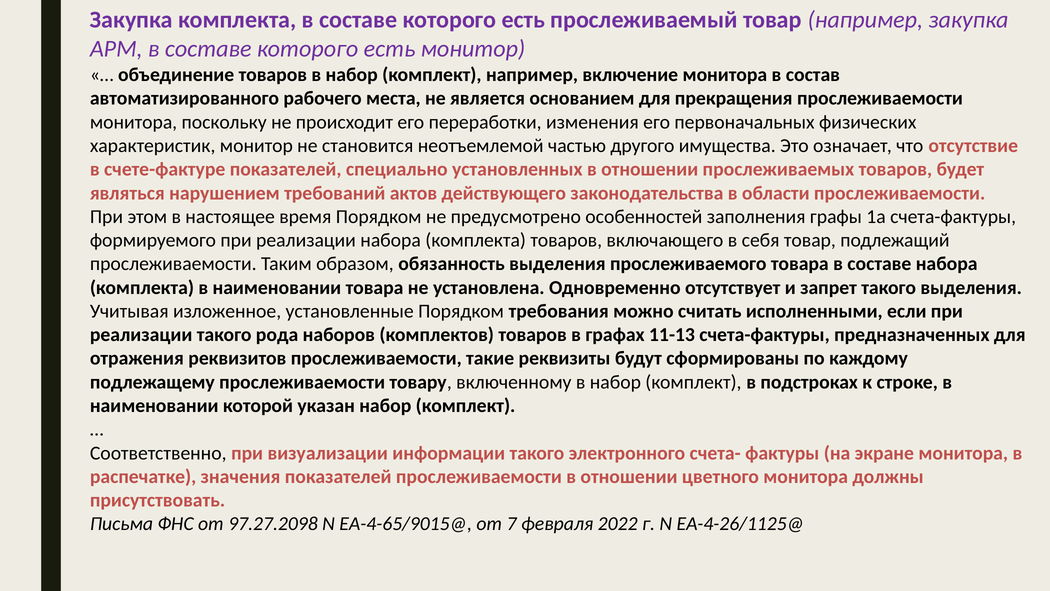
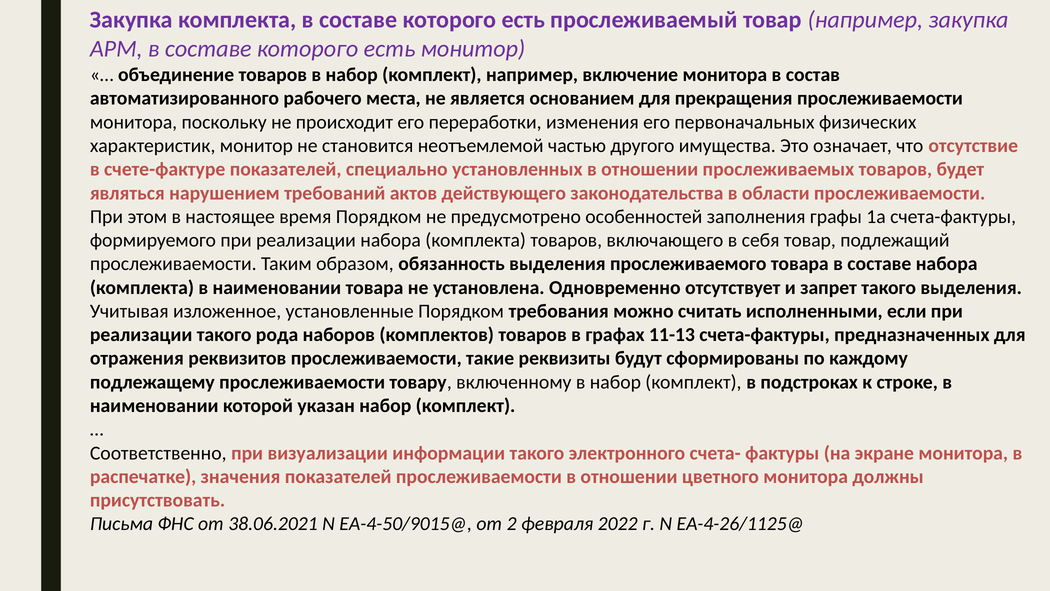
97.27.2098: 97.27.2098 -> 38.06.2021 (273, 524)
ЕА-4-65/9015@: ЕА-4-65/9015@ -> ЕА-4-50/9015@ (406, 524)
7: 7 -> 2 (512, 524)
